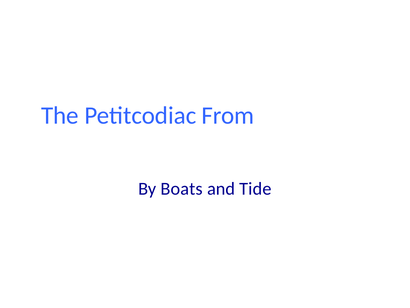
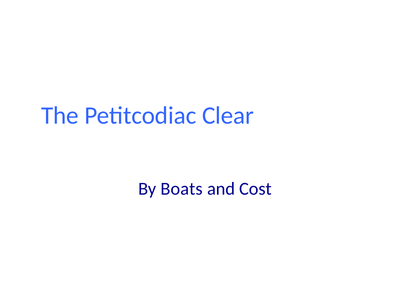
From: From -> Clear (228, 115)
Tide: Tide -> Cost (255, 189)
